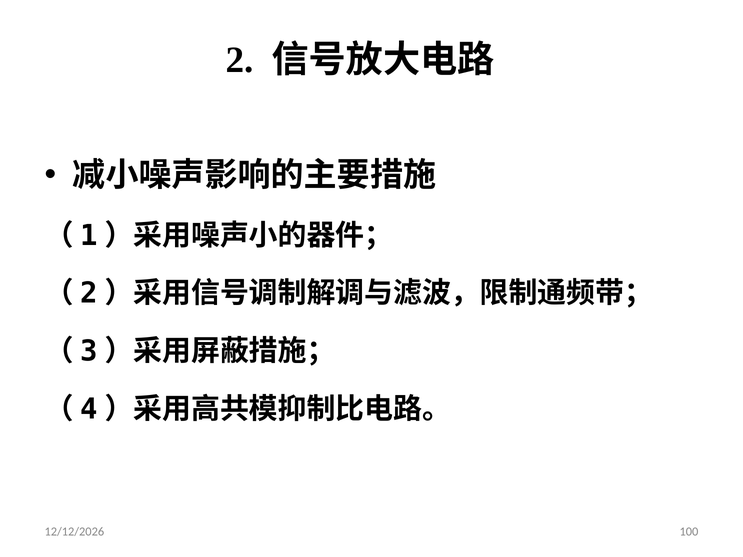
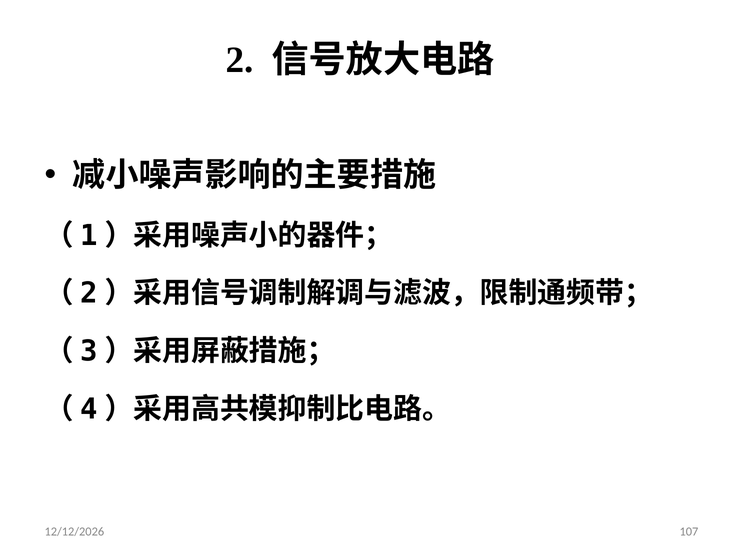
100: 100 -> 107 (689, 532)
